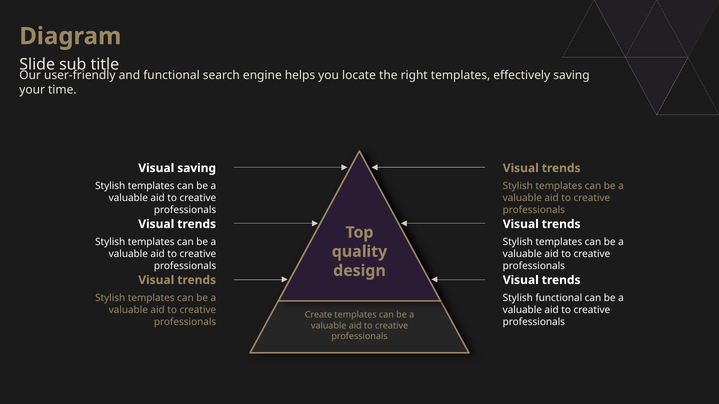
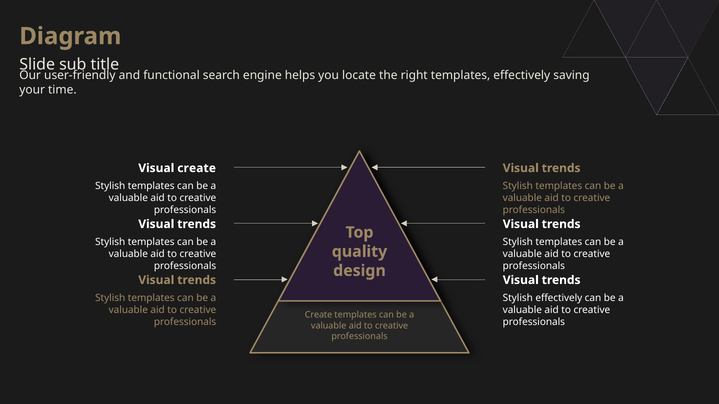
Visual saving: saving -> create (197, 168)
Stylish functional: functional -> effectively (559, 298)
